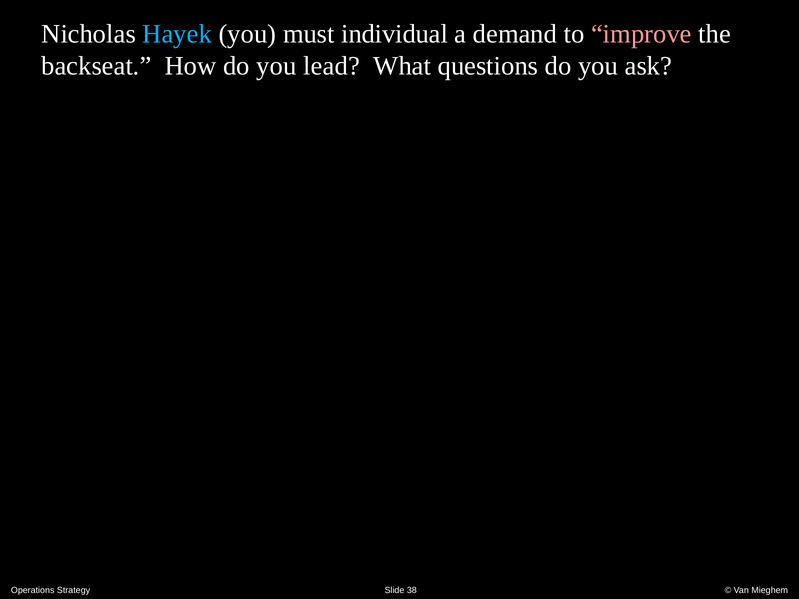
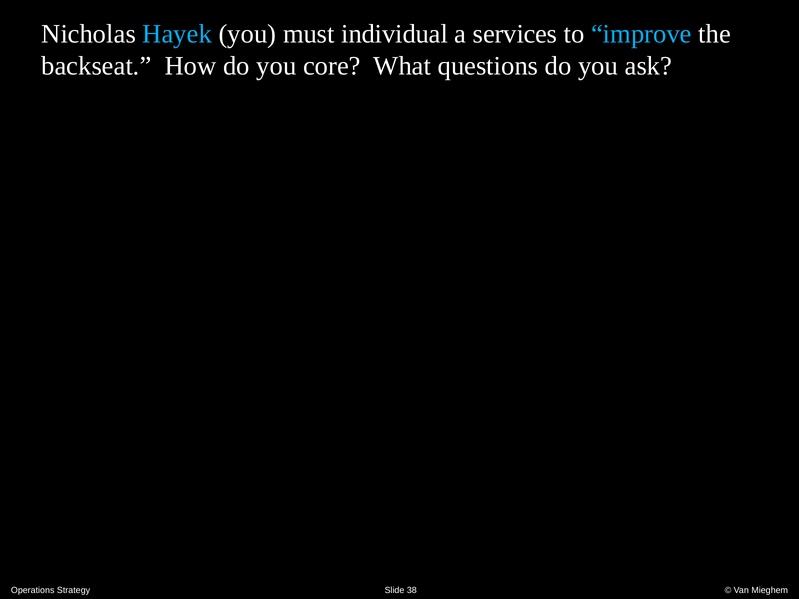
demand: demand -> services (515, 34)
improve colour: pink -> light blue (641, 34)
lead: lead -> core (332, 66)
